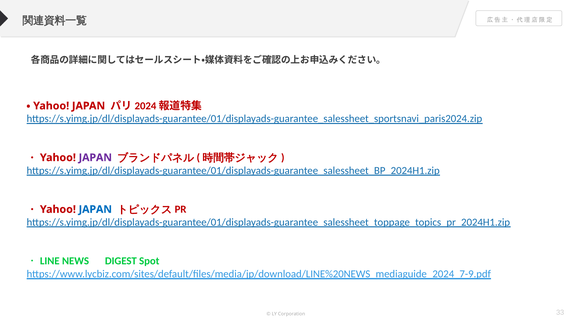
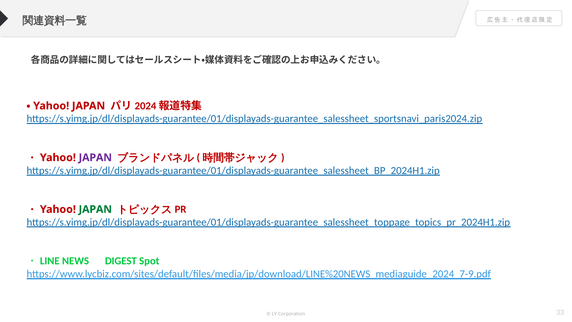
JAPAN colour: blue -> green (95, 209)
